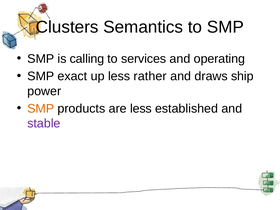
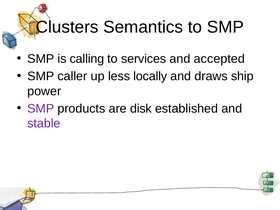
operating: operating -> accepted (219, 59)
exact: exact -> caller (72, 76)
rather: rather -> locally (150, 76)
SMP colour: orange -> purple (41, 109)
are less: less -> disk (141, 109)
